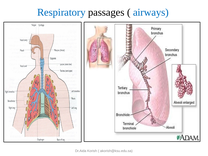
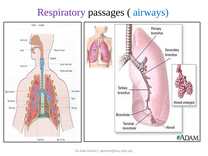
Respiratory colour: blue -> purple (61, 12)
